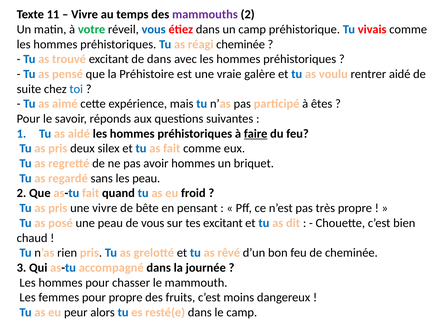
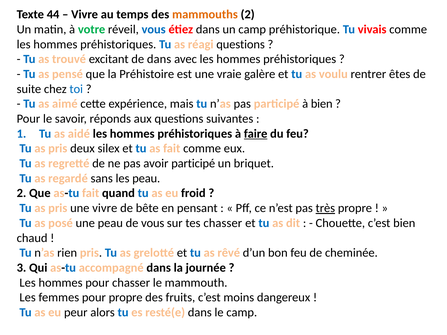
11: 11 -> 44 (53, 15)
mammouths colour: purple -> orange (205, 15)
réagi cheminée: cheminée -> questions (241, 44)
rentrer aidé: aidé -> êtes (400, 74)
à êtes: êtes -> bien (322, 104)
avoir hommes: hommes -> participé (193, 164)
très underline: none -> present (325, 208)
tes excitant: excitant -> chasser (223, 223)
